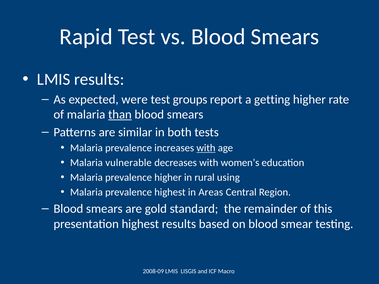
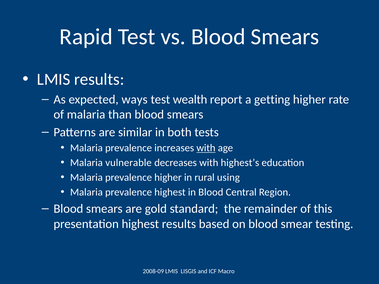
were: were -> ways (135, 99)
groups: groups -> wealth (190, 99)
than underline: present -> none (120, 115)
women’s: women’s -> highest’s (240, 163)
in Areas: Areas -> Blood (211, 192)
